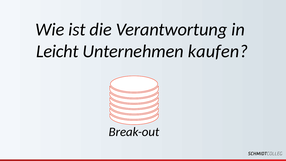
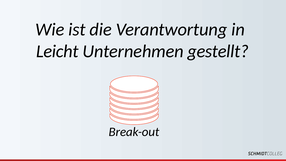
kaufen: kaufen -> gestellt (218, 51)
